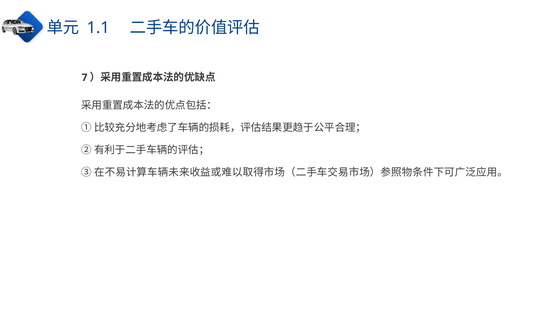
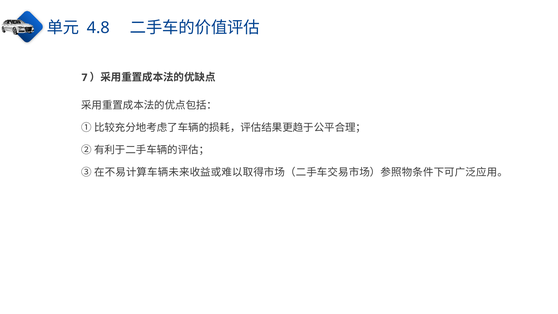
1.1: 1.1 -> 4.8 (98, 28)
